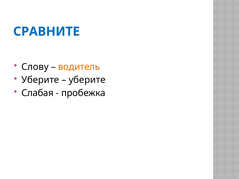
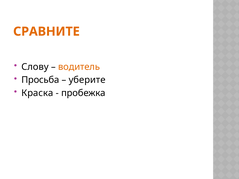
СРАВНИТЕ colour: blue -> orange (46, 32)
Уберите: Уберите -> Просьба (40, 80)
Слабая: Слабая -> Краска (37, 93)
